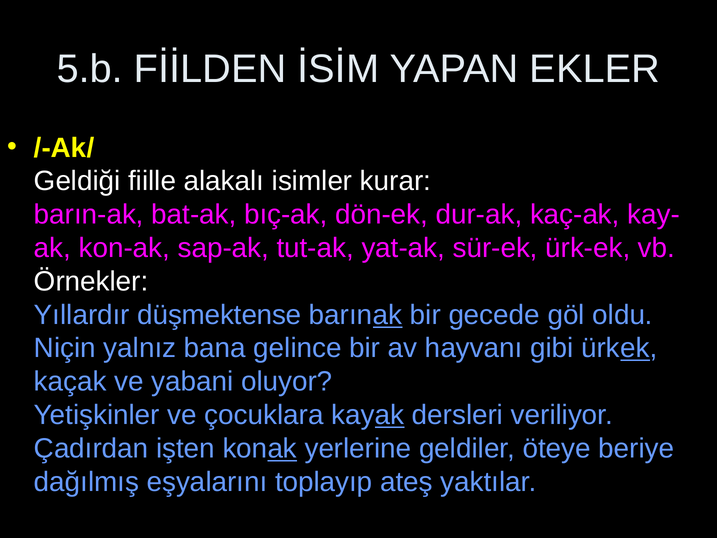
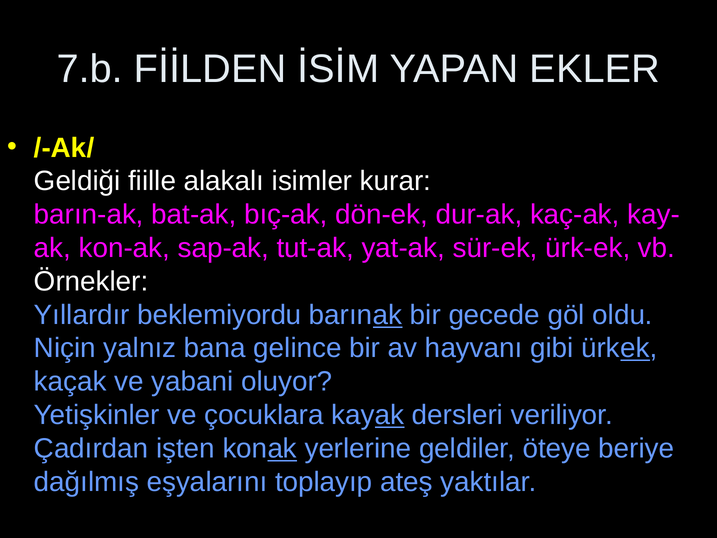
5.b: 5.b -> 7.b (90, 69)
düşmektense: düşmektense -> beklemiyordu (219, 315)
